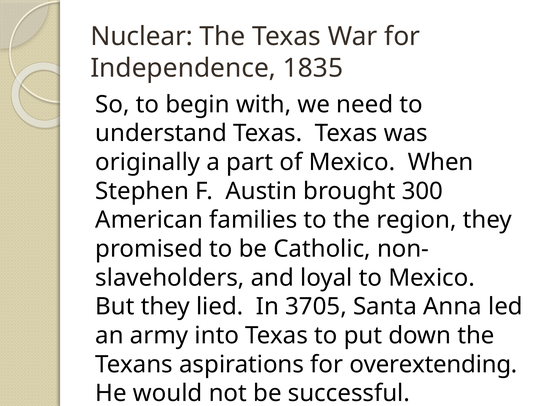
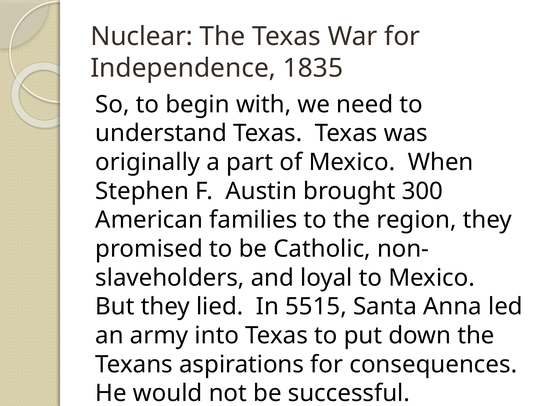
3705: 3705 -> 5515 (316, 307)
overextending: overextending -> consequences (433, 365)
